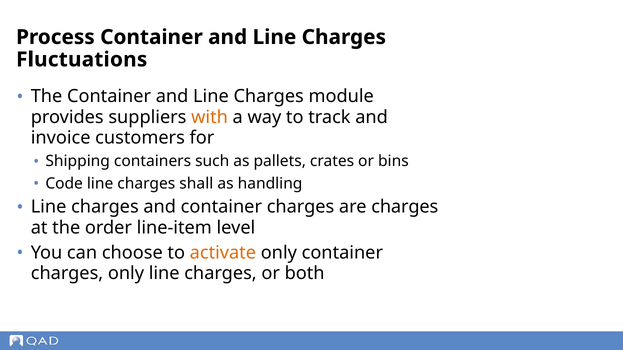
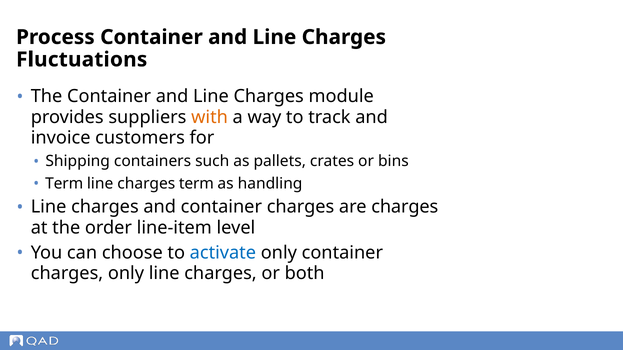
Code: Code -> Term (64, 184)
charges shall: shall -> term (196, 184)
activate colour: orange -> blue (223, 253)
